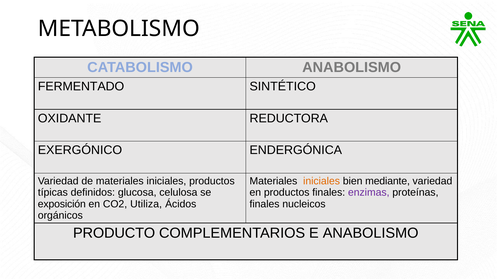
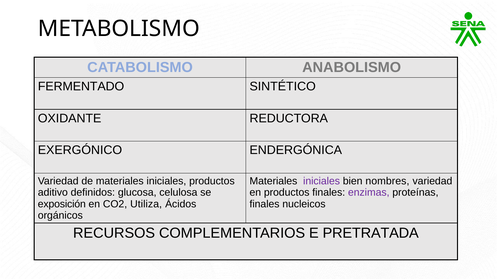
iniciales colour: orange -> purple (322, 181)
mediante: mediante -> nombres (387, 181)
típicas: típicas -> aditivo (53, 193)
PRODUCTO: PRODUCTO -> RECURSOS (114, 234)
E ANABOLISMO: ANABOLISMO -> PRETRATADA (371, 234)
